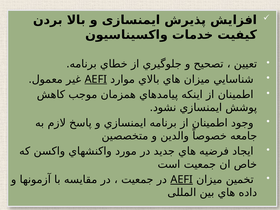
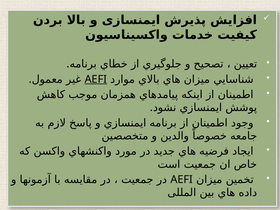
AEFI underline: present -> none (182, 179)
